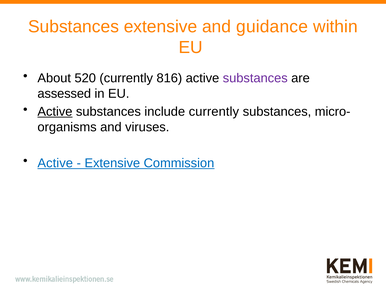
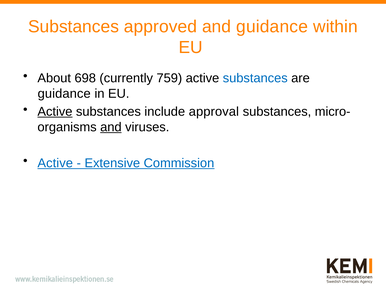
Substances extensive: extensive -> approved (160, 27)
520: 520 -> 698 (85, 78)
816: 816 -> 759 (169, 78)
substances colour: purple -> blue (255, 78)
assessed: assessed -> guidance (64, 93)
include currently: currently -> approval (214, 111)
and underline: none -> present (111, 127)
